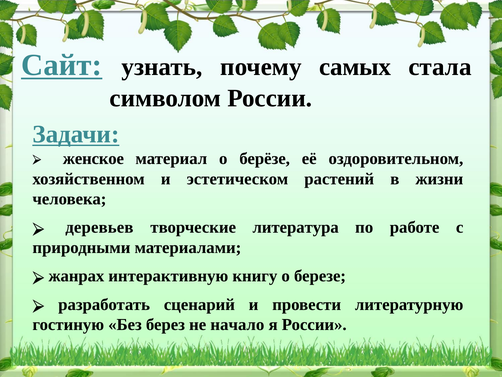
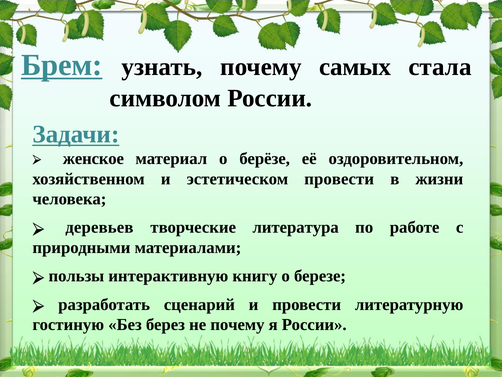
Сайт: Сайт -> Брем (62, 65)
эстетическом растений: растений -> провести (339, 179)
жанрах: жанрах -> пользы (76, 276)
не начало: начало -> почему (237, 324)
